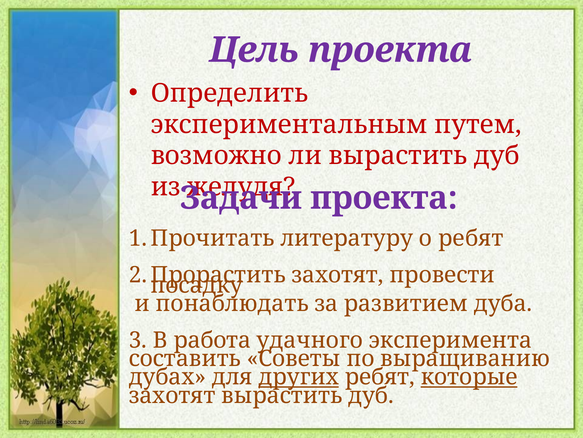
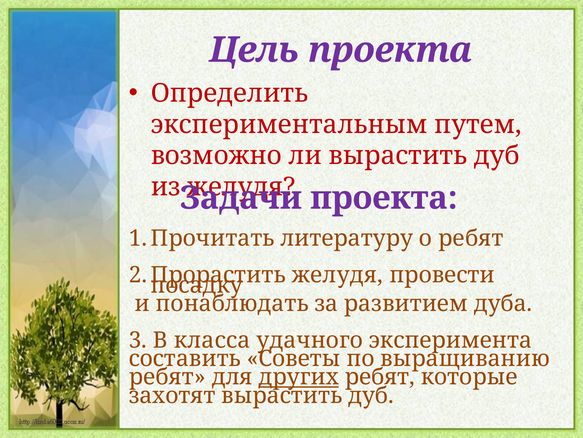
захотят: захотят -> желудя (337, 275)
работа: работа -> класса (212, 340)
дубах: дубах -> ребят (167, 377)
которые underline: present -> none (469, 377)
